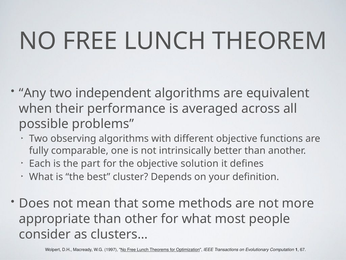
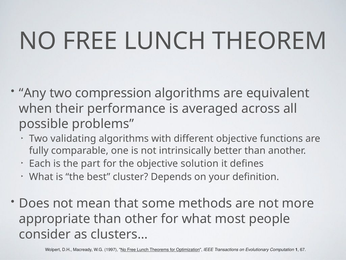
independent: independent -> compression (113, 93)
observing: observing -> validating (73, 138)
